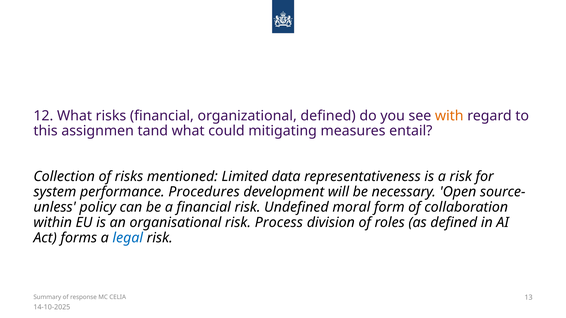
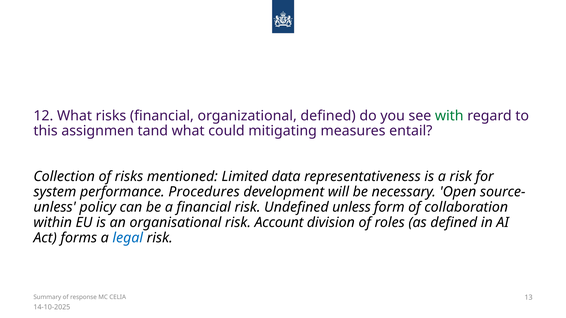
with colour: orange -> green (449, 116)
Undefined moral: moral -> unless (351, 207)
Process: Process -> Account (279, 223)
